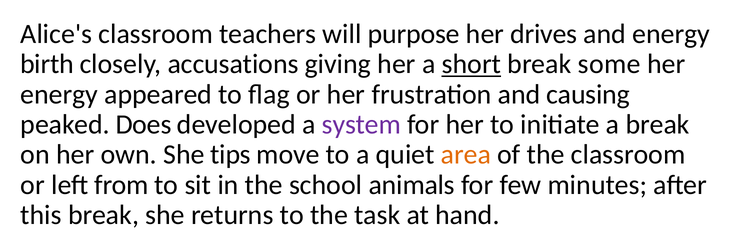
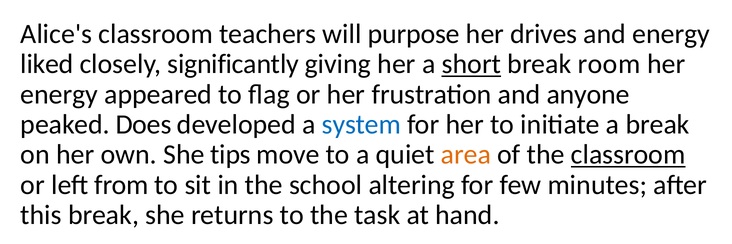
birth: birth -> liked (47, 64)
accusations: accusations -> significantly (233, 64)
some: some -> room (609, 64)
causing: causing -> anyone (588, 94)
system colour: purple -> blue (361, 125)
classroom underline: none -> present (628, 155)
animals: animals -> altering (412, 185)
